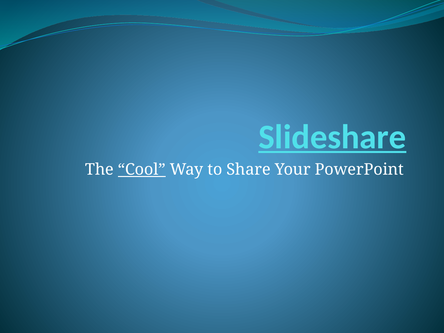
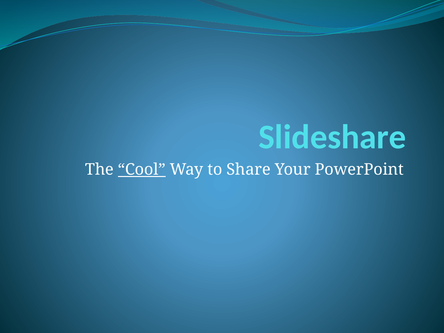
Slideshare underline: present -> none (332, 137)
